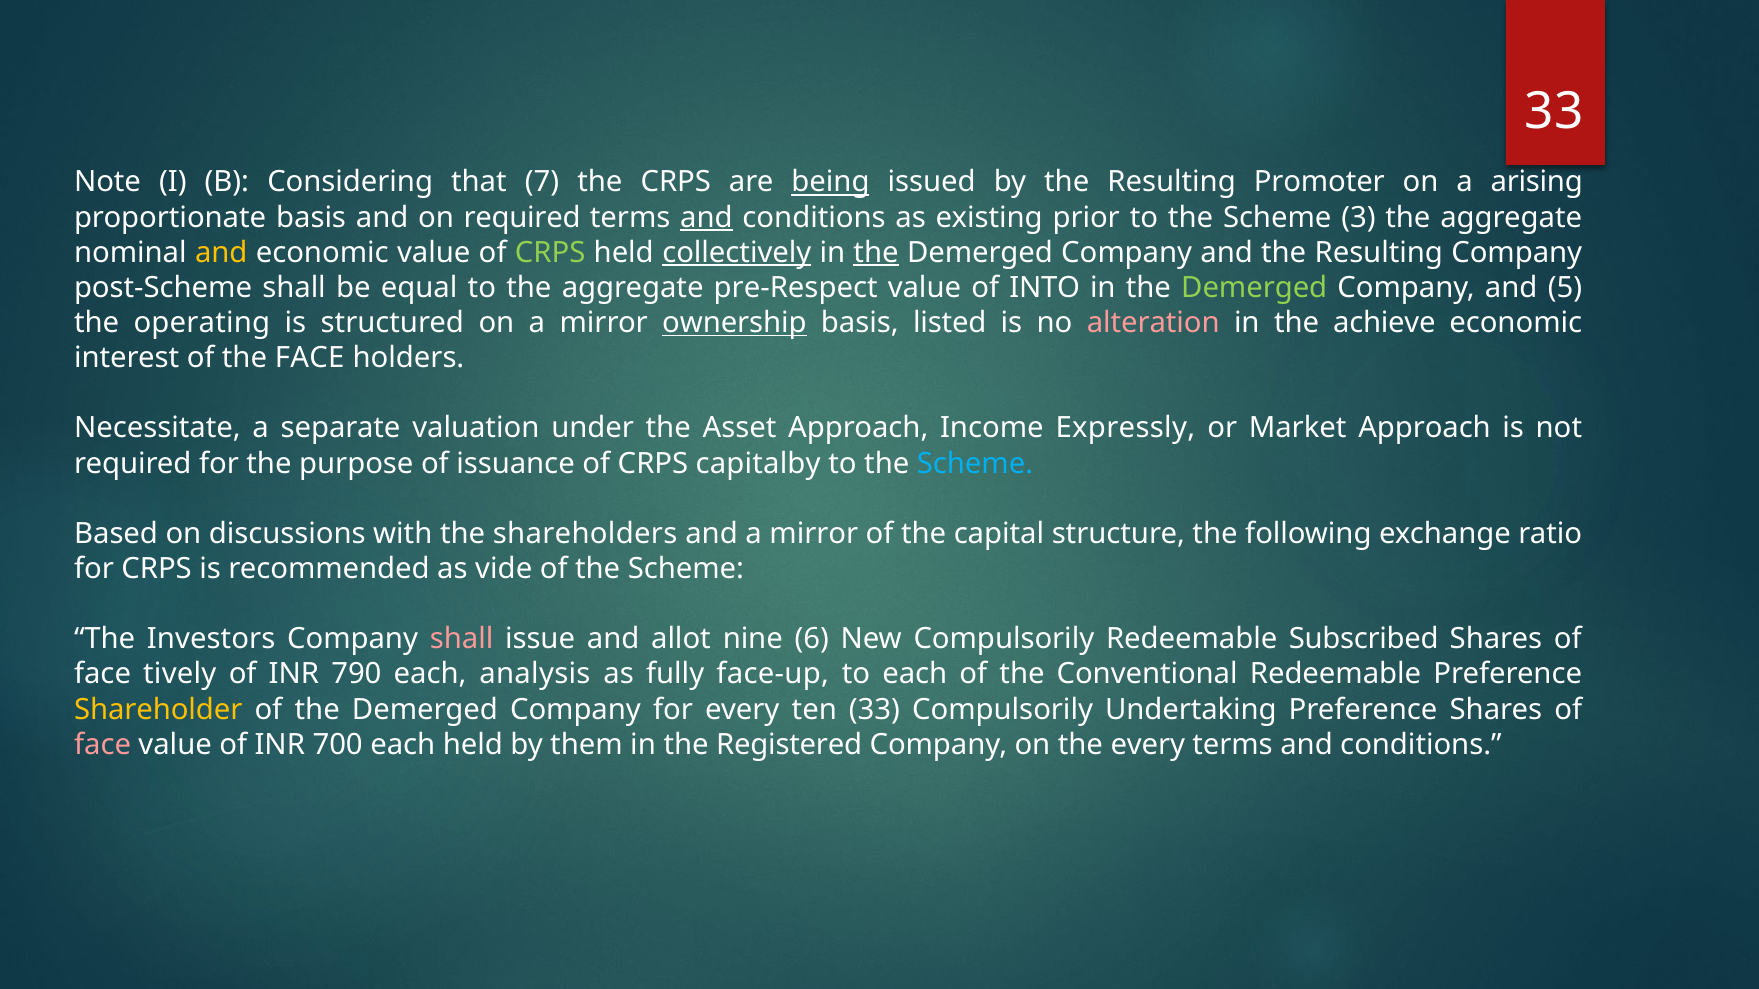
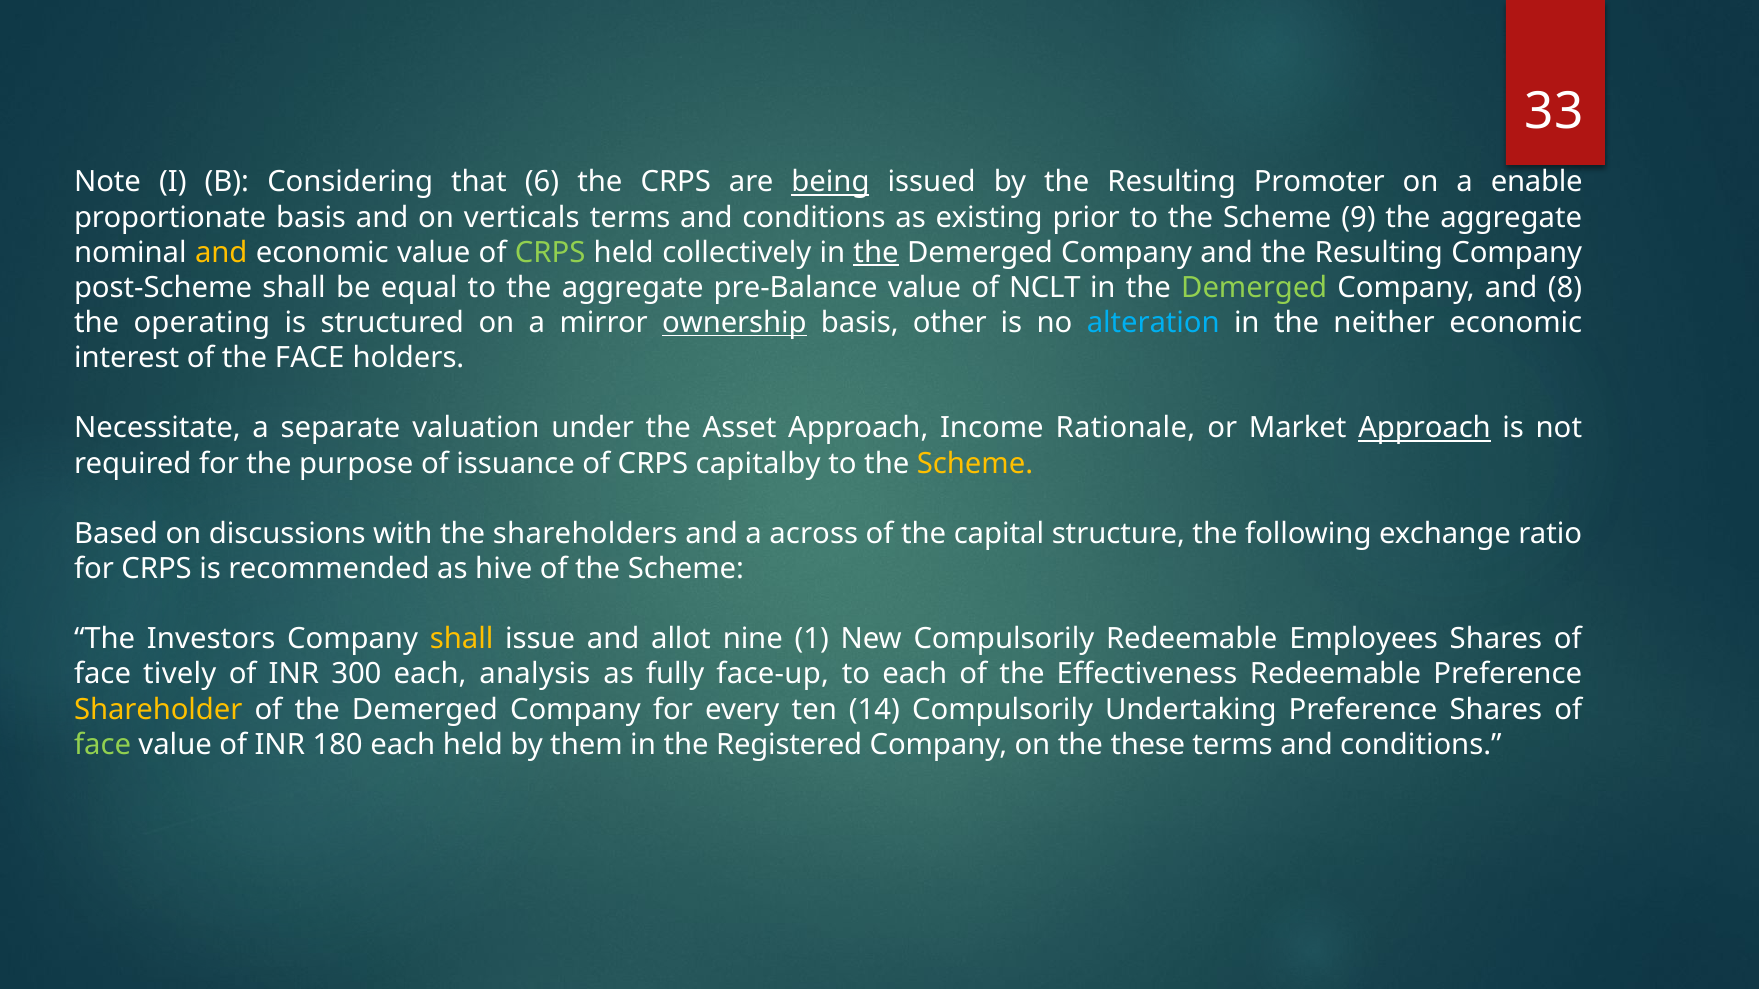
7: 7 -> 6 (542, 182)
arising: arising -> enable (1537, 182)
on required: required -> verticals (522, 218)
and underline: present -> none (706, 218)
3: 3 -> 9 (1358, 218)
collectively underline: present -> none (737, 253)
pre-Respect: pre-Respect -> pre-Balance (796, 288)
INTO: INTO -> NCLT (1045, 288)
5: 5 -> 8 (1565, 288)
listed: listed -> other (950, 323)
alteration colour: pink -> light blue (1153, 323)
achieve: achieve -> neither (1384, 323)
Expressly: Expressly -> Rationale (1125, 429)
Approach underline: none -> present (1425, 429)
Scheme colour: light blue -> yellow (975, 464)
and a mirror: mirror -> across (814, 534)
vide: vide -> hive (504, 569)
shall colour: pink -> yellow (462, 640)
6: 6 -> 1 (812, 640)
Subscribed: Subscribed -> Employees (1364, 640)
790: 790 -> 300 (356, 675)
Conventional: Conventional -> Effectiveness (1147, 675)
ten 33: 33 -> 14 (874, 710)
face colour: pink -> light green (103, 745)
700: 700 -> 180 (338, 745)
the every: every -> these (1148, 745)
